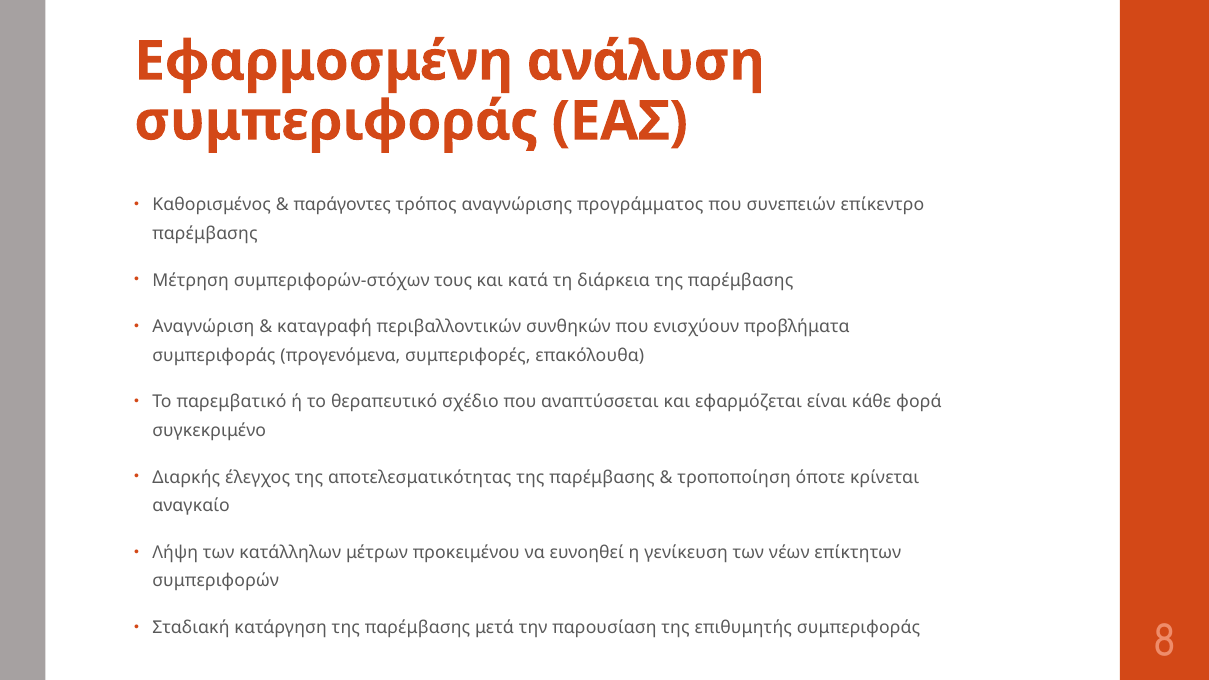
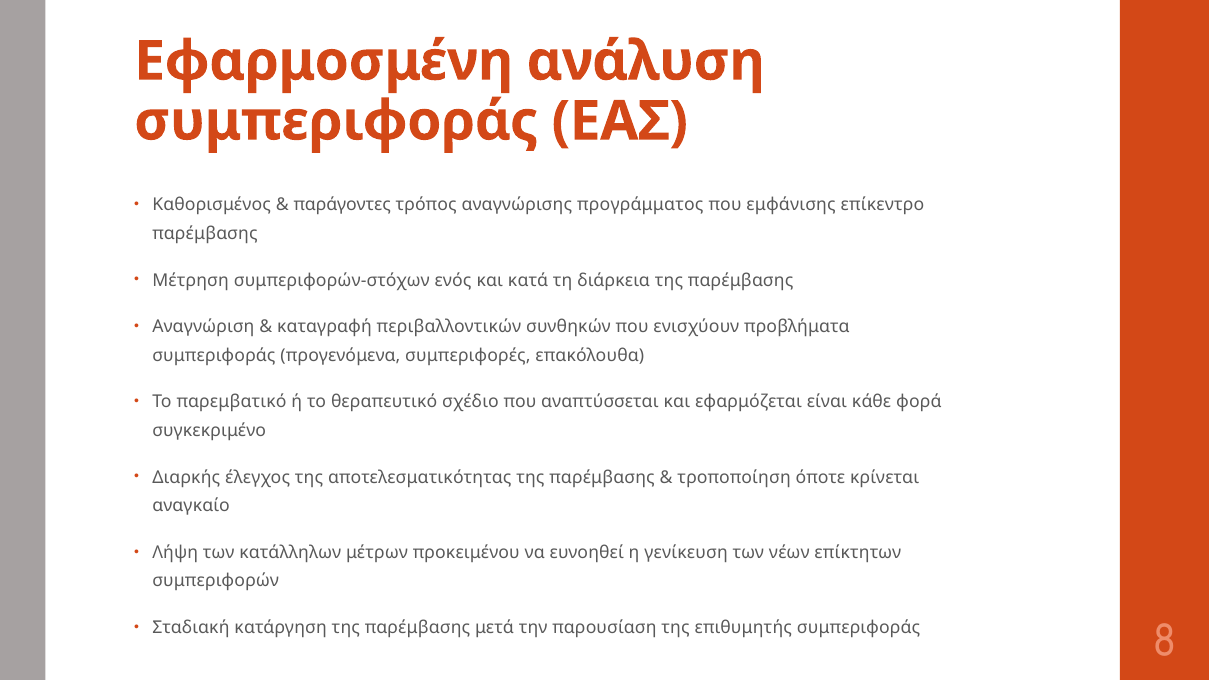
συνεπειών: συνεπειών -> εμφάνισης (791, 205)
τους: τους -> ενός (453, 280)
